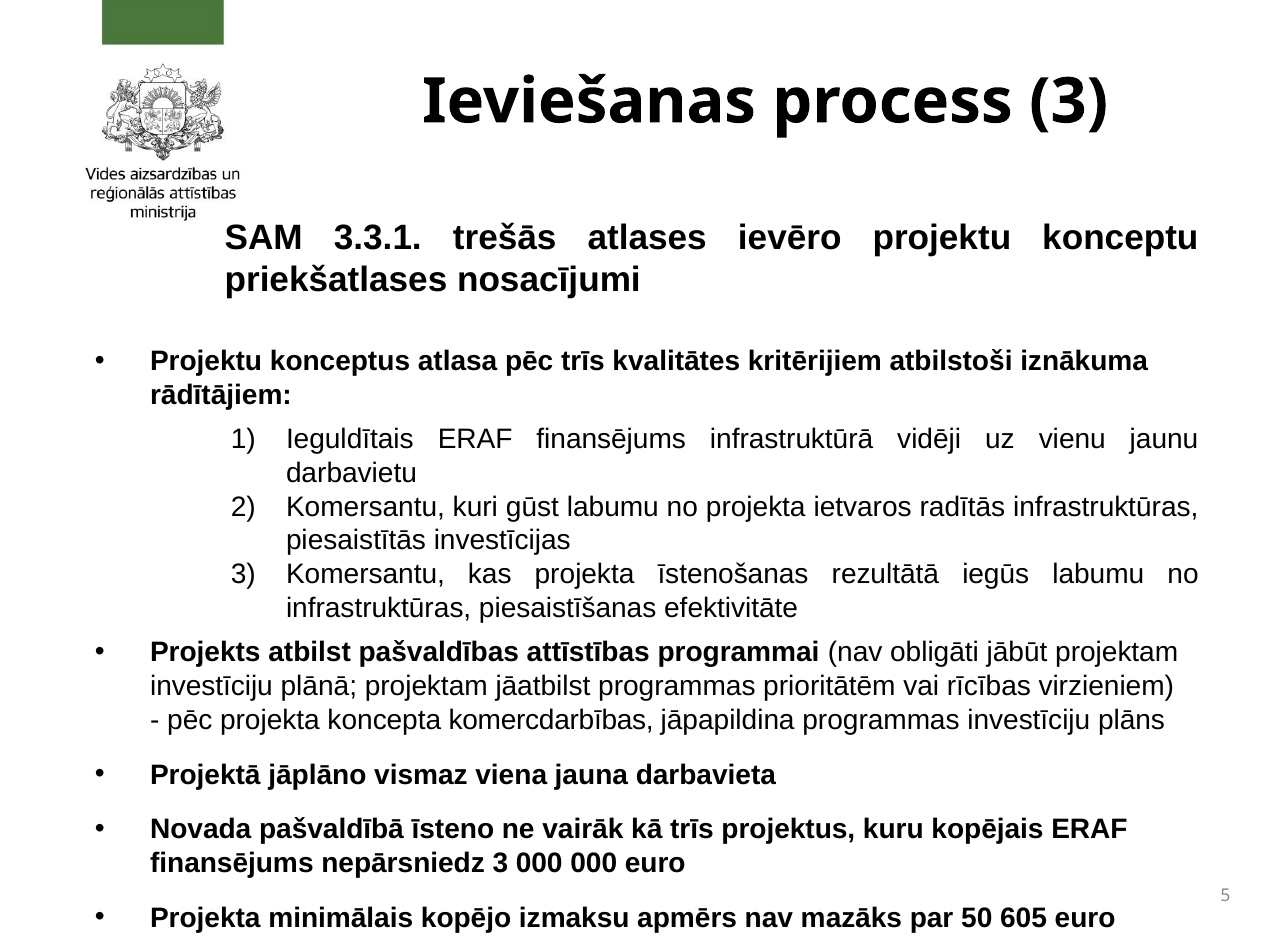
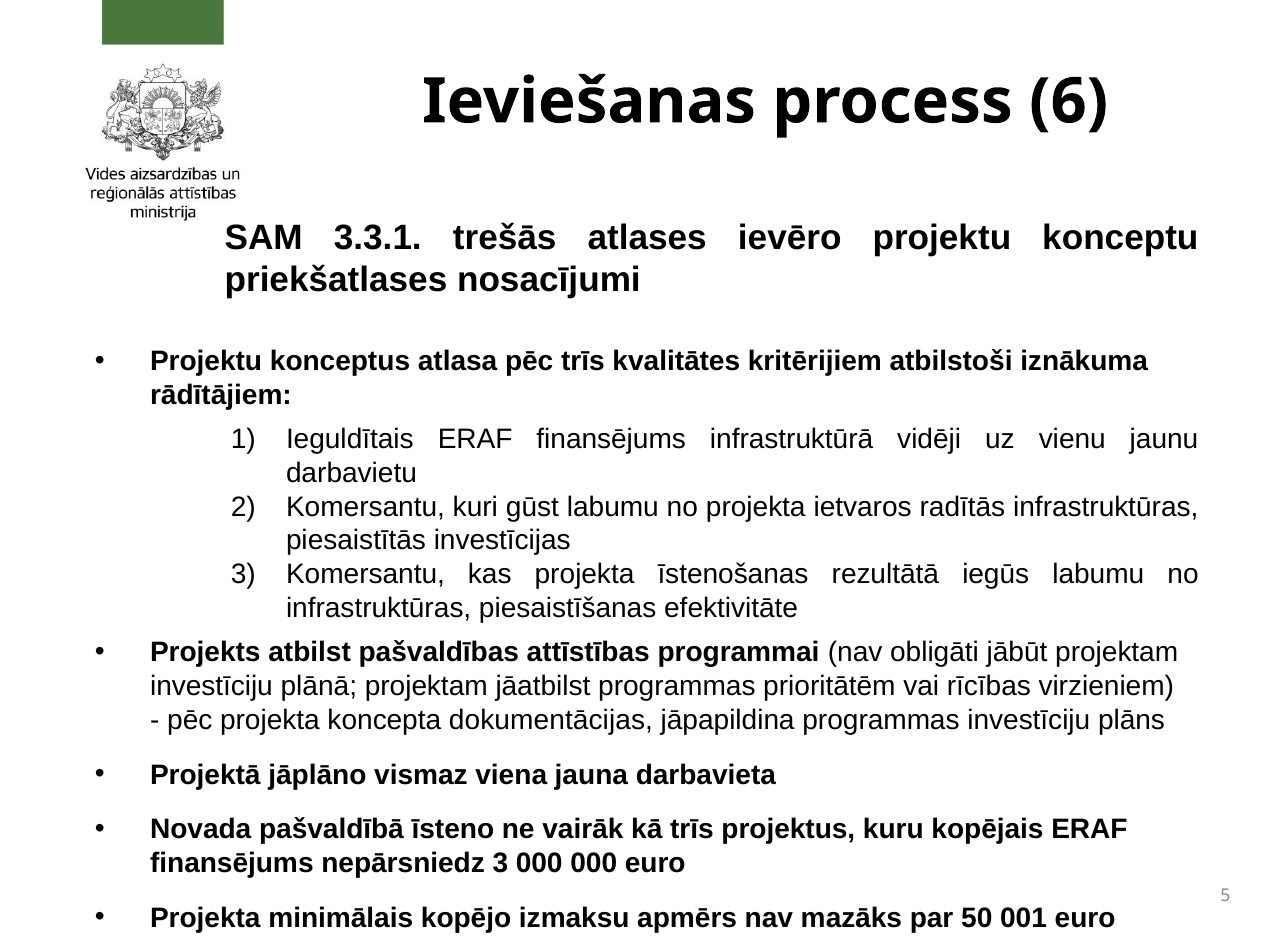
process 3: 3 -> 6 (1069, 102)
komercdarbības: komercdarbības -> dokumentācijas (551, 720)
605: 605 -> 001 (1024, 918)
